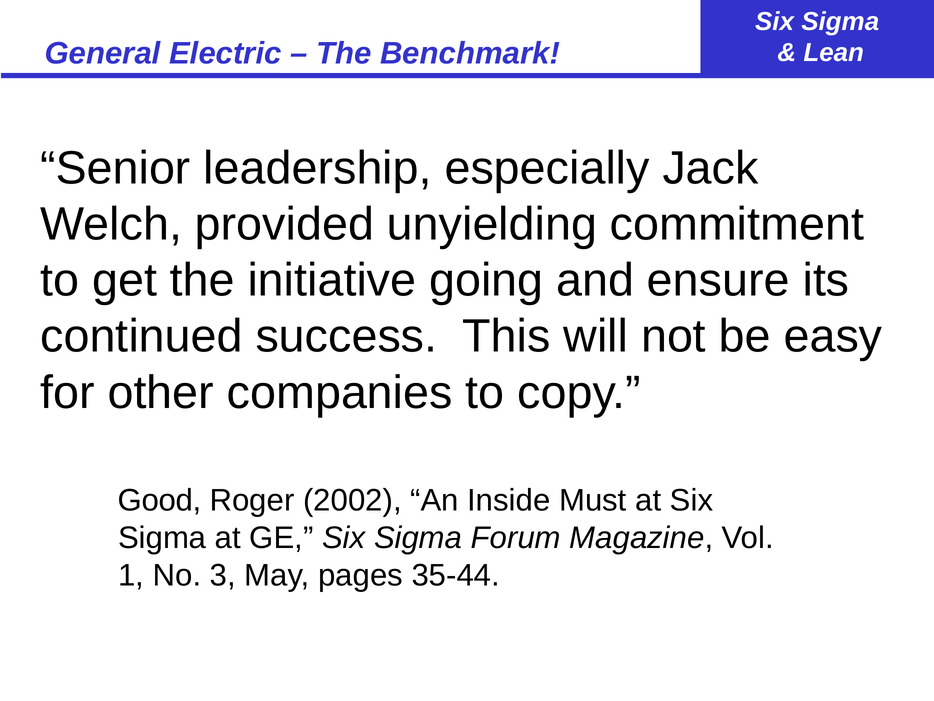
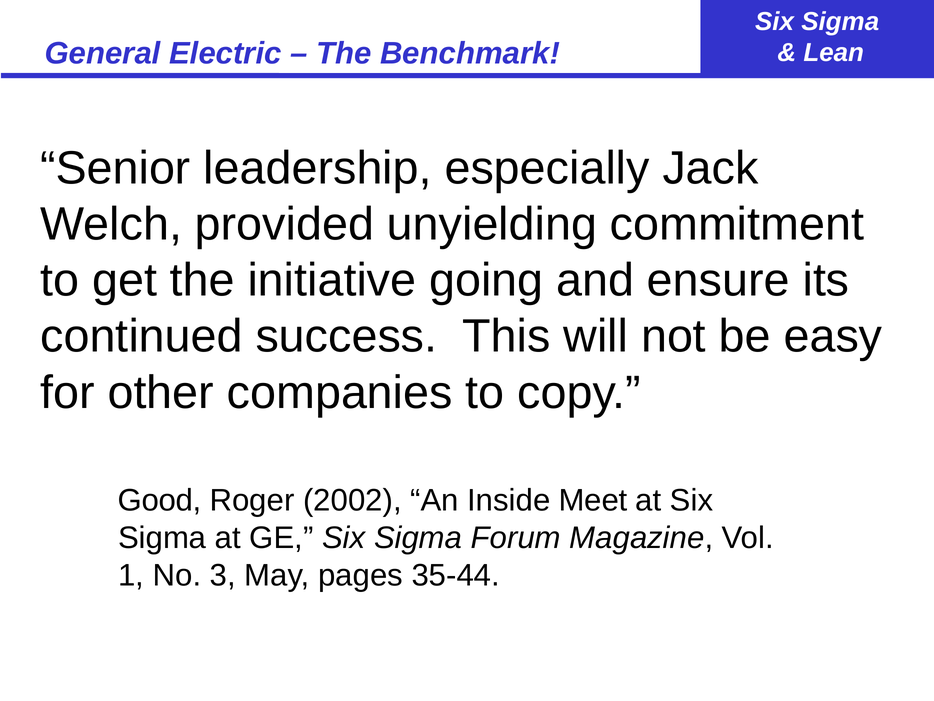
Must: Must -> Meet (593, 500)
